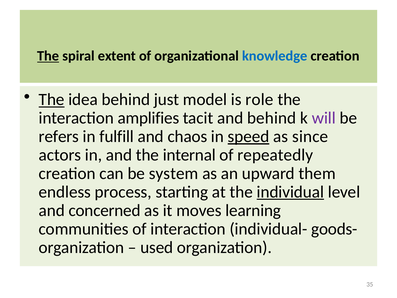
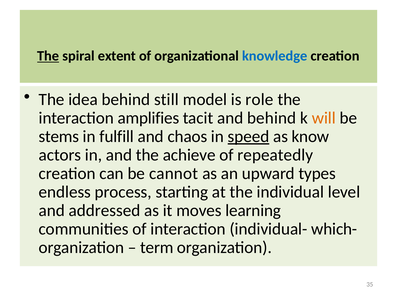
The underline: present -> none (52, 99)
just: just -> still (166, 99)
will colour: purple -> orange (324, 118)
refers: refers -> stems (59, 136)
since: since -> know (310, 136)
internal: internal -> achieve (189, 155)
system: system -> cannot (174, 173)
them: them -> types (317, 173)
individual underline: present -> none (290, 192)
concerned: concerned -> addressed (104, 210)
goods-: goods- -> which- (334, 229)
used: used -> term (157, 247)
